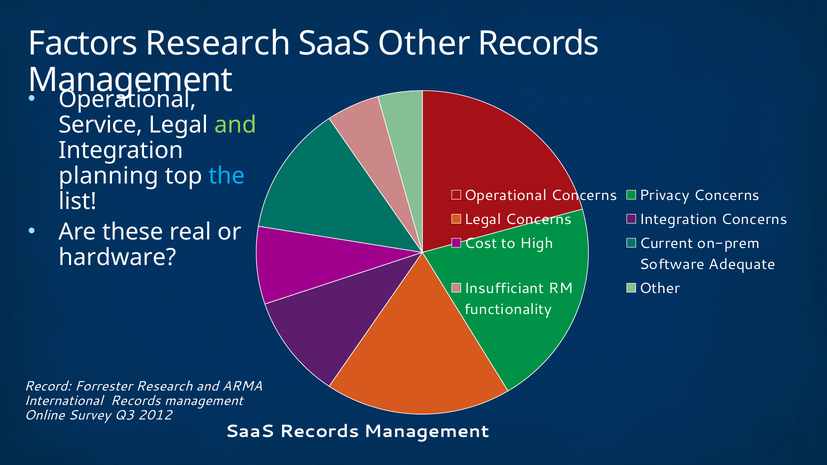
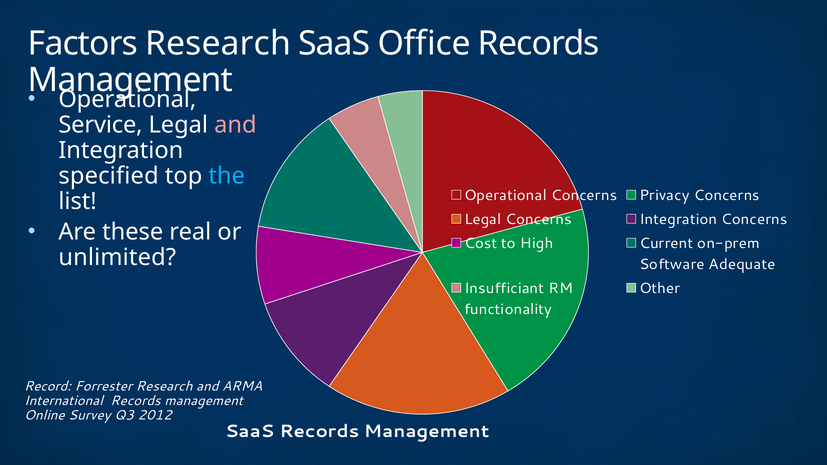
SaaS Other: Other -> Office (424, 44)
and colour: light green -> pink (235, 125)
planning: planning -> specified (109, 176)
hardware: hardware -> unlimited (117, 257)
